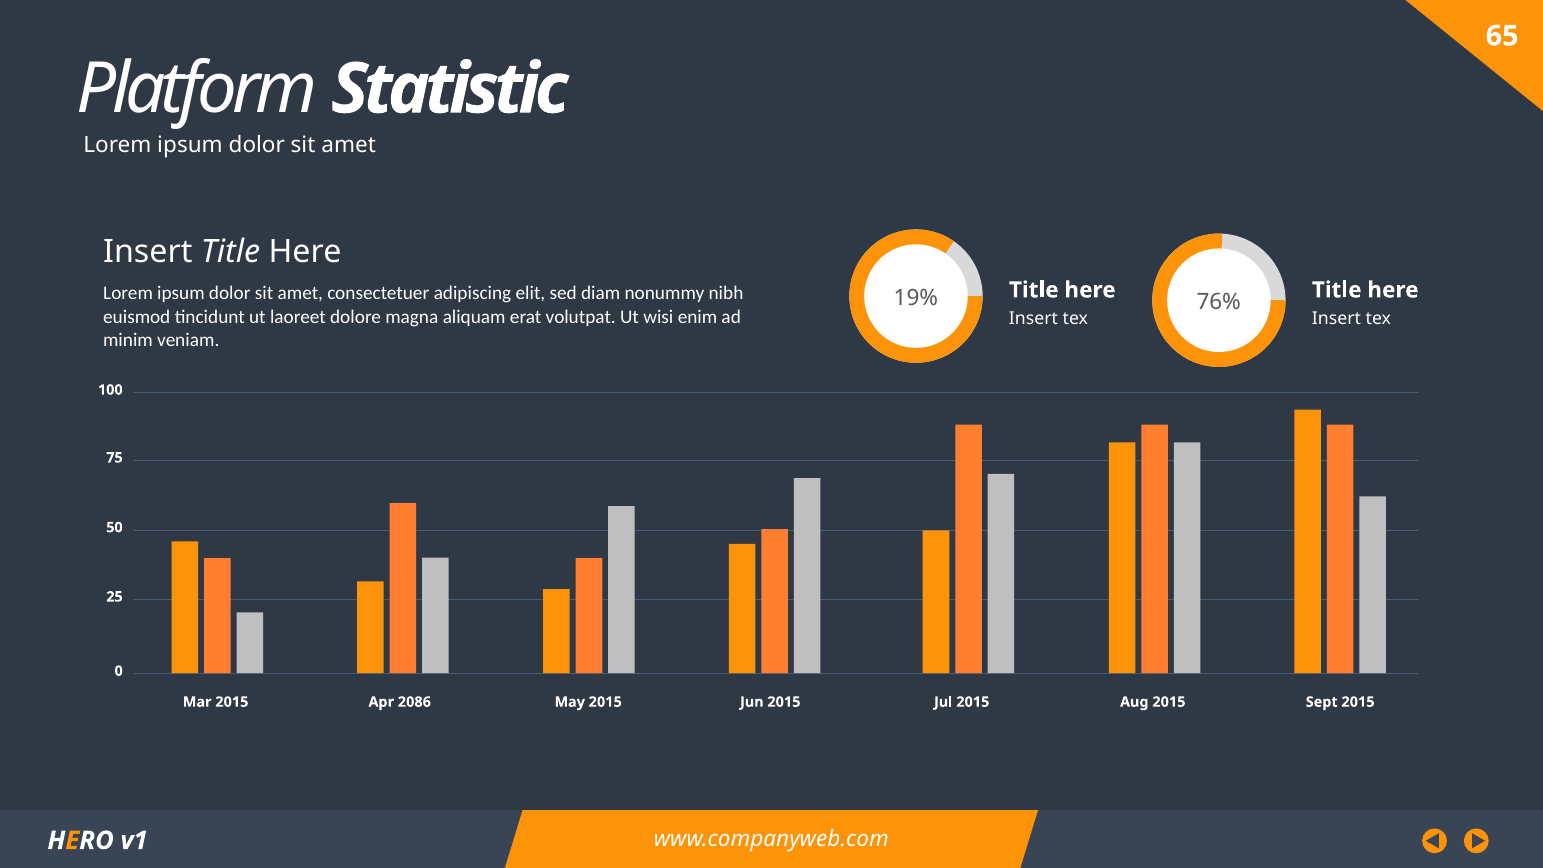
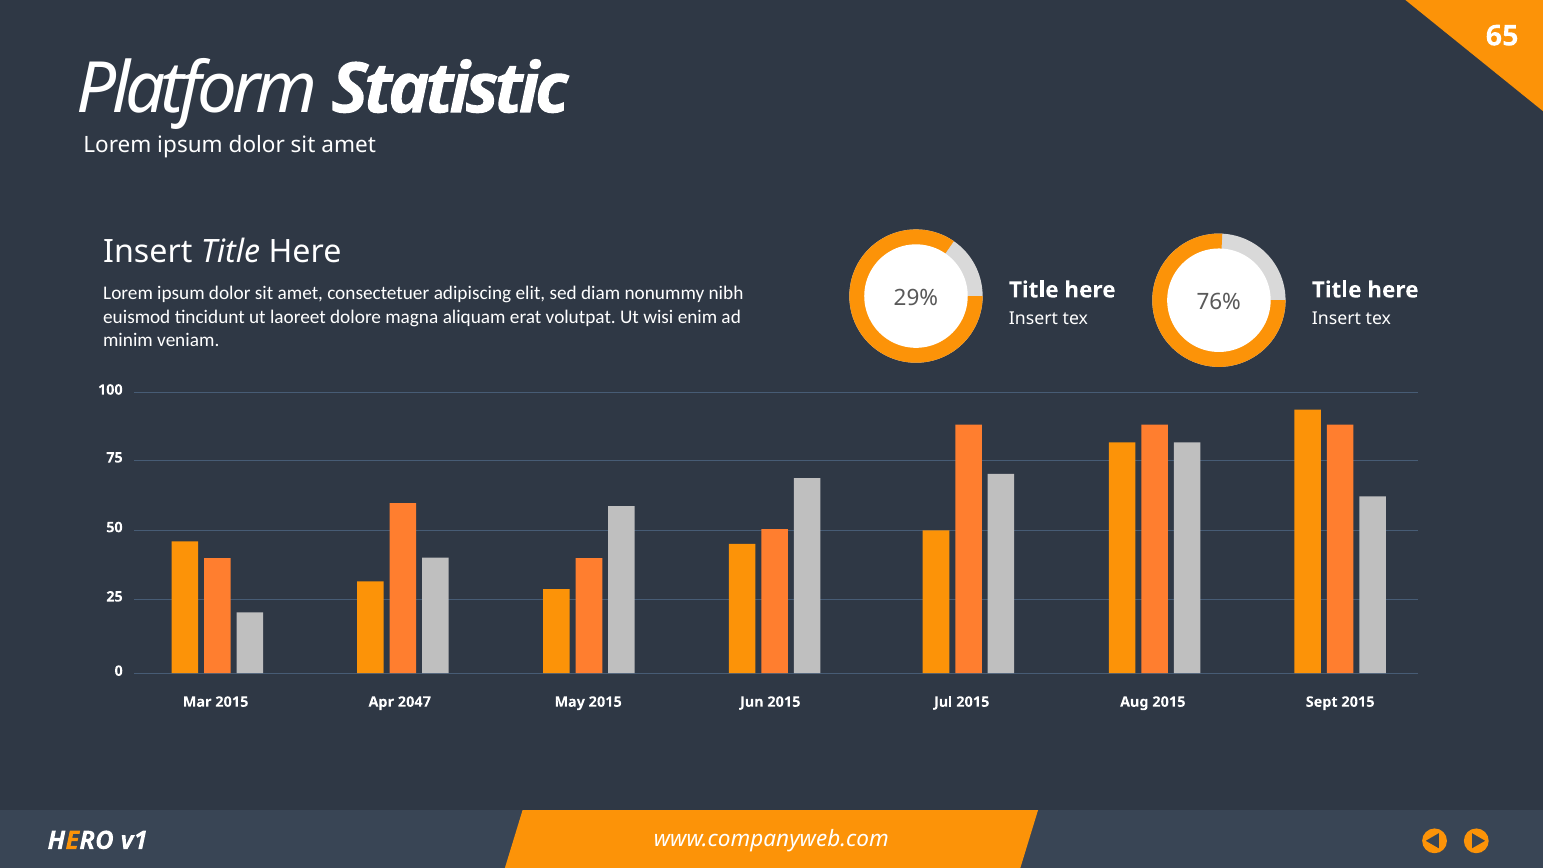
19%: 19% -> 29% (916, 298)
2086: 2086 -> 2047 (414, 702)
